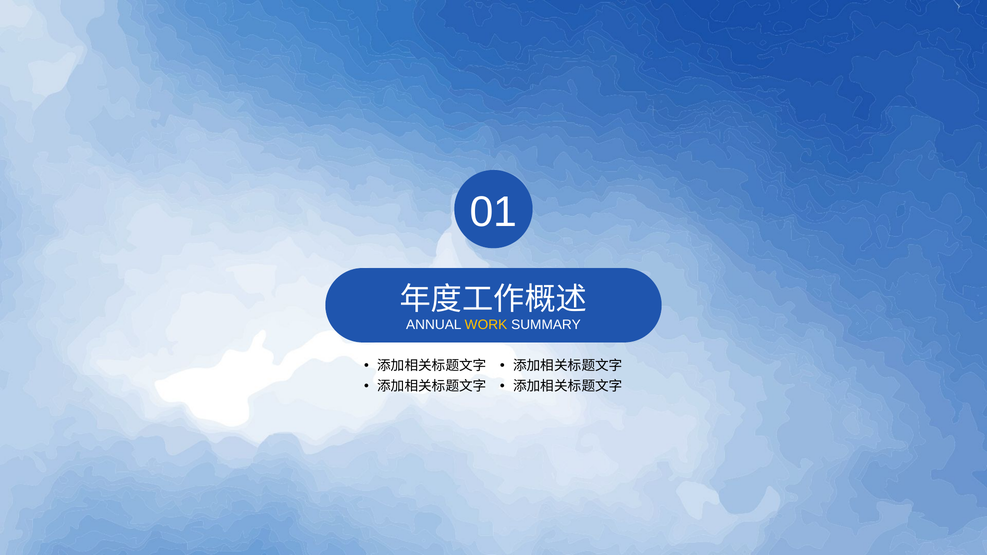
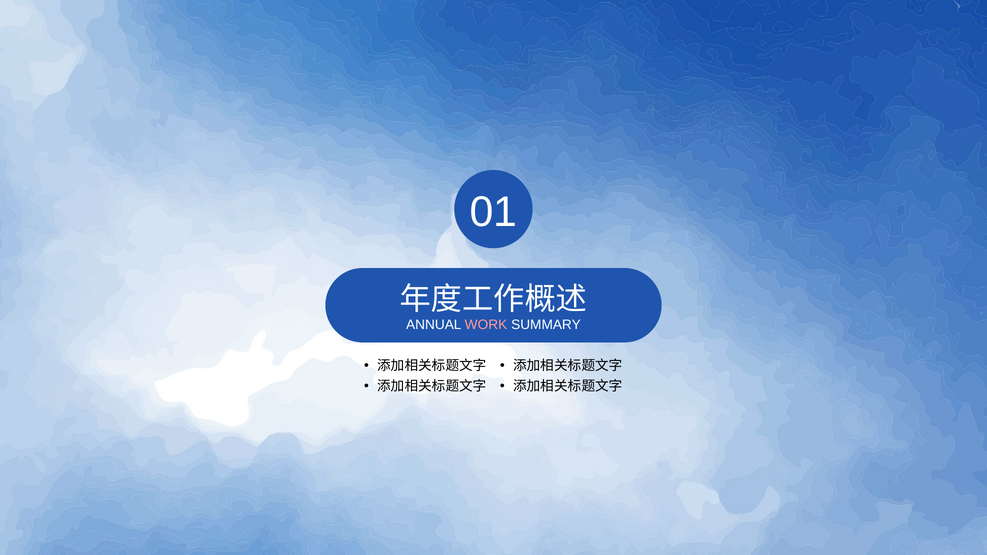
WORK colour: yellow -> pink (486, 325)
